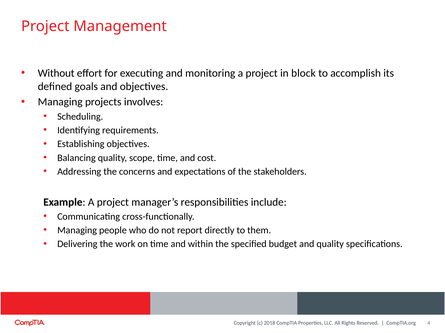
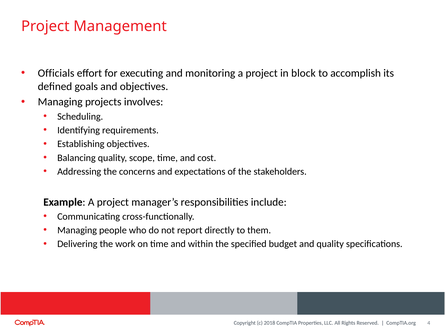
Without: Without -> Officials (56, 73)
